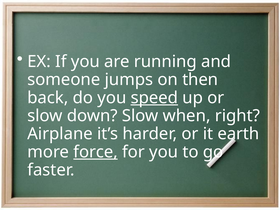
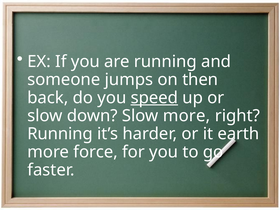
Slow when: when -> more (187, 116)
Airplane: Airplane -> Running (60, 134)
force underline: present -> none (96, 152)
